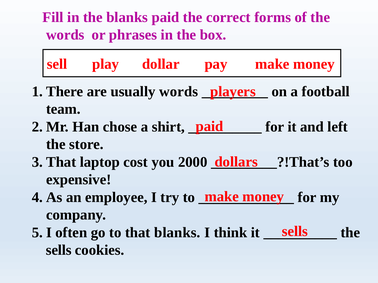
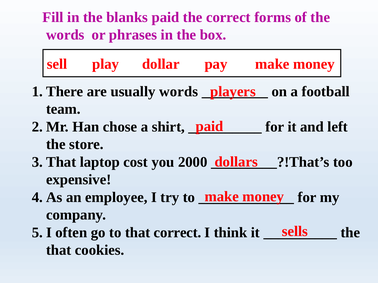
that blanks: blanks -> correct (177, 233)
sells: sells -> that (59, 251)
